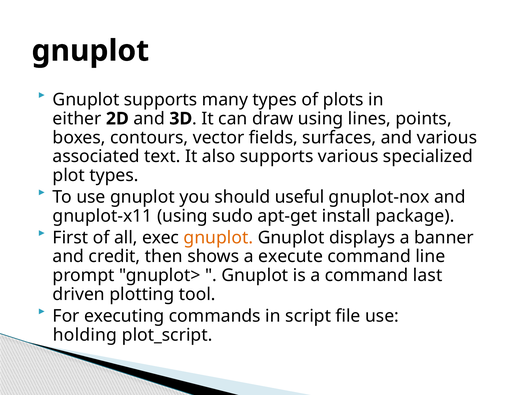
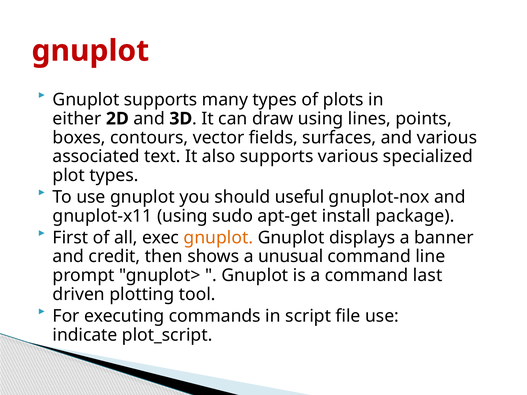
gnuplot colour: black -> red (90, 51)
execute: execute -> unusual (291, 257)
holding: holding -> indicate (85, 335)
